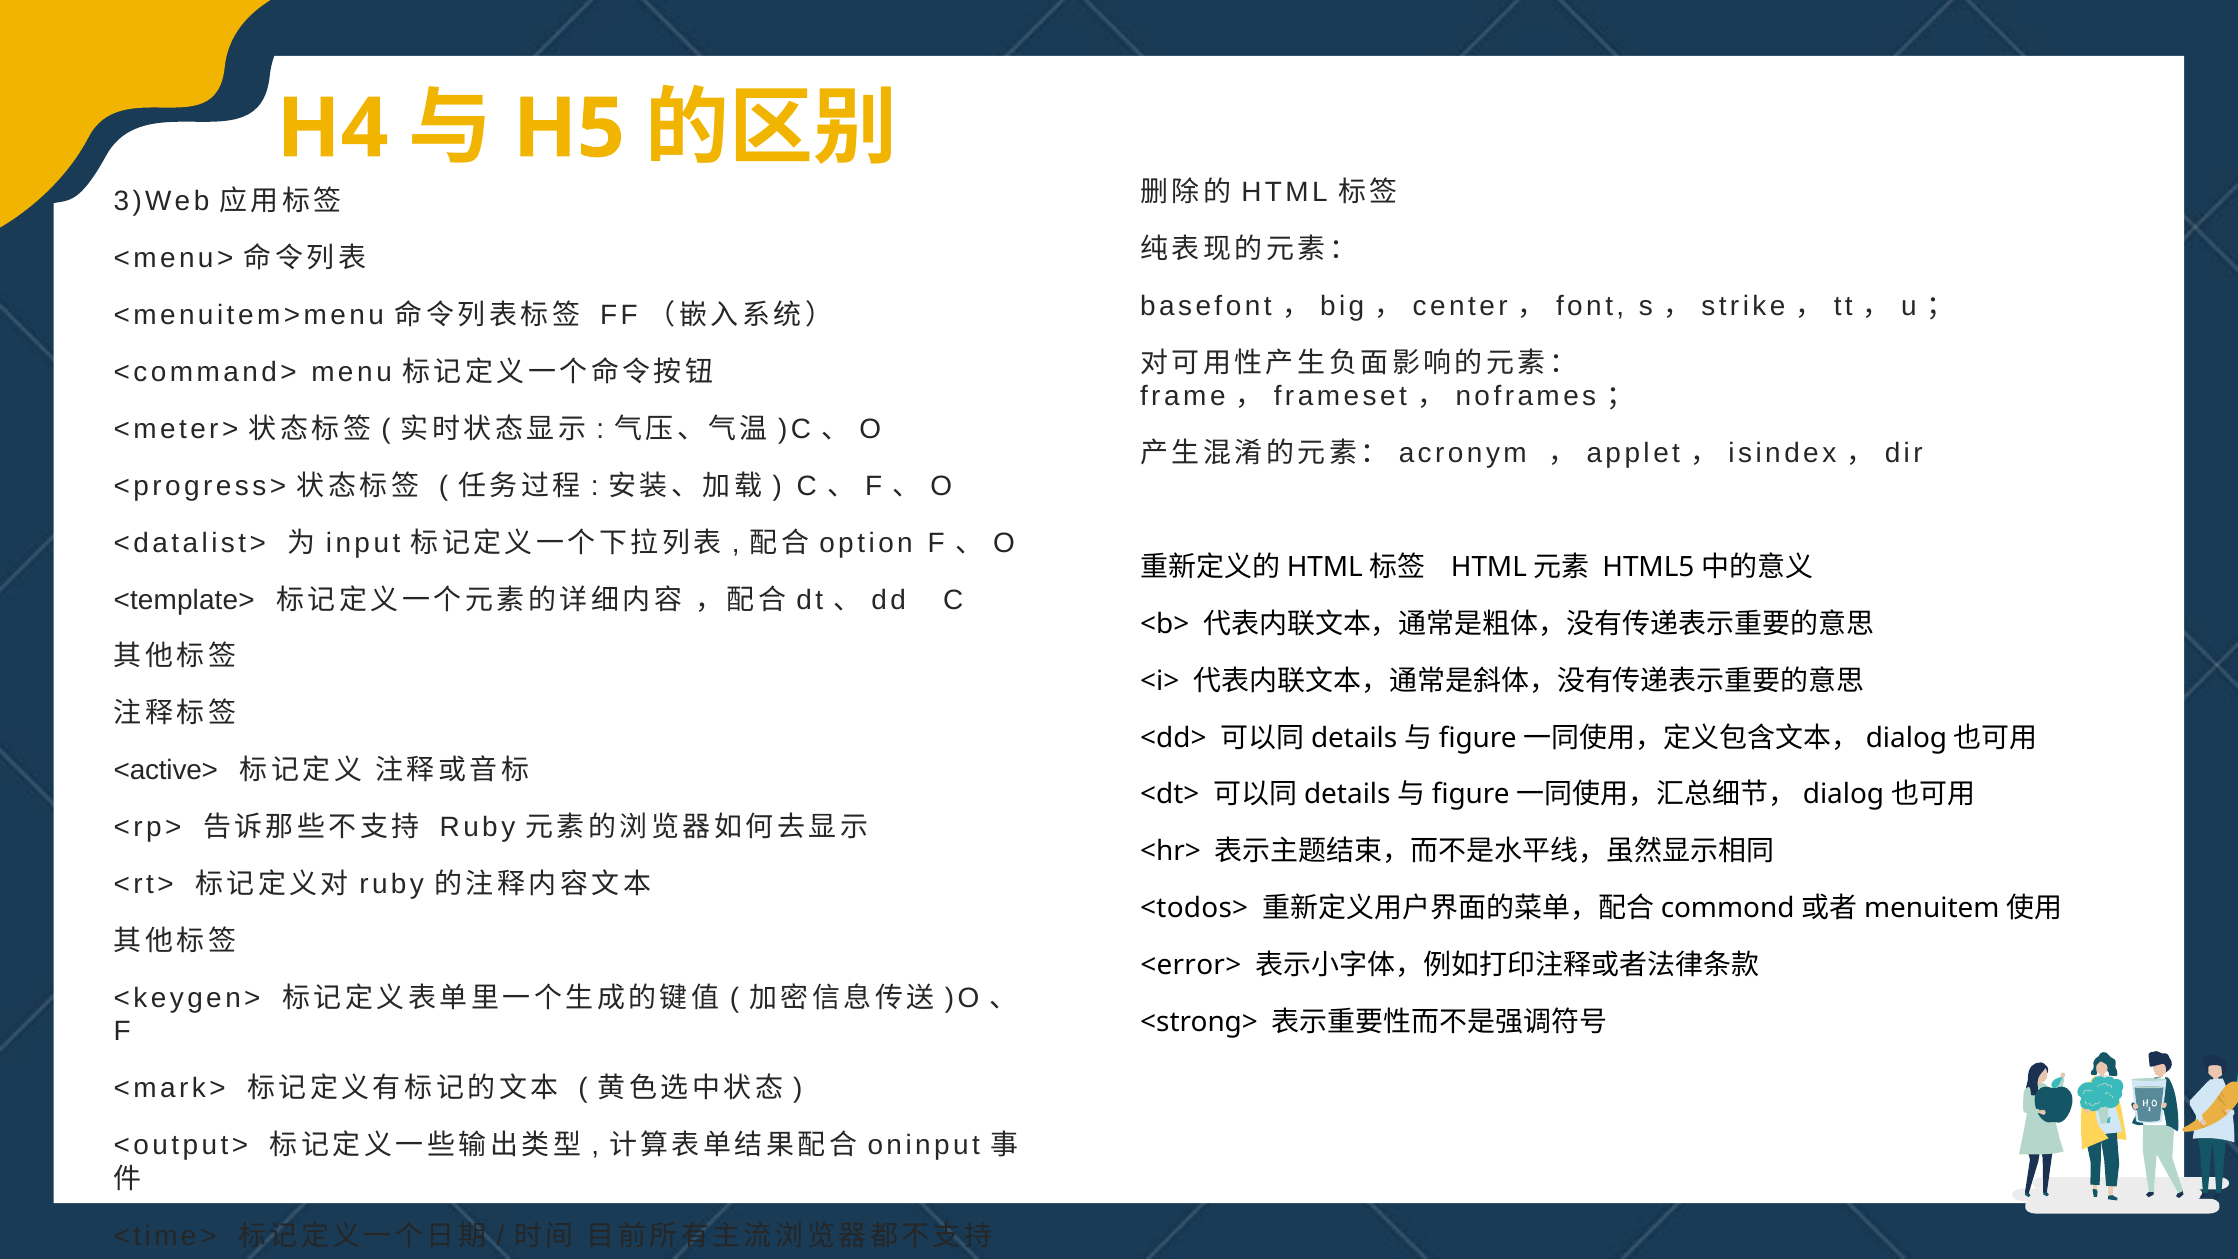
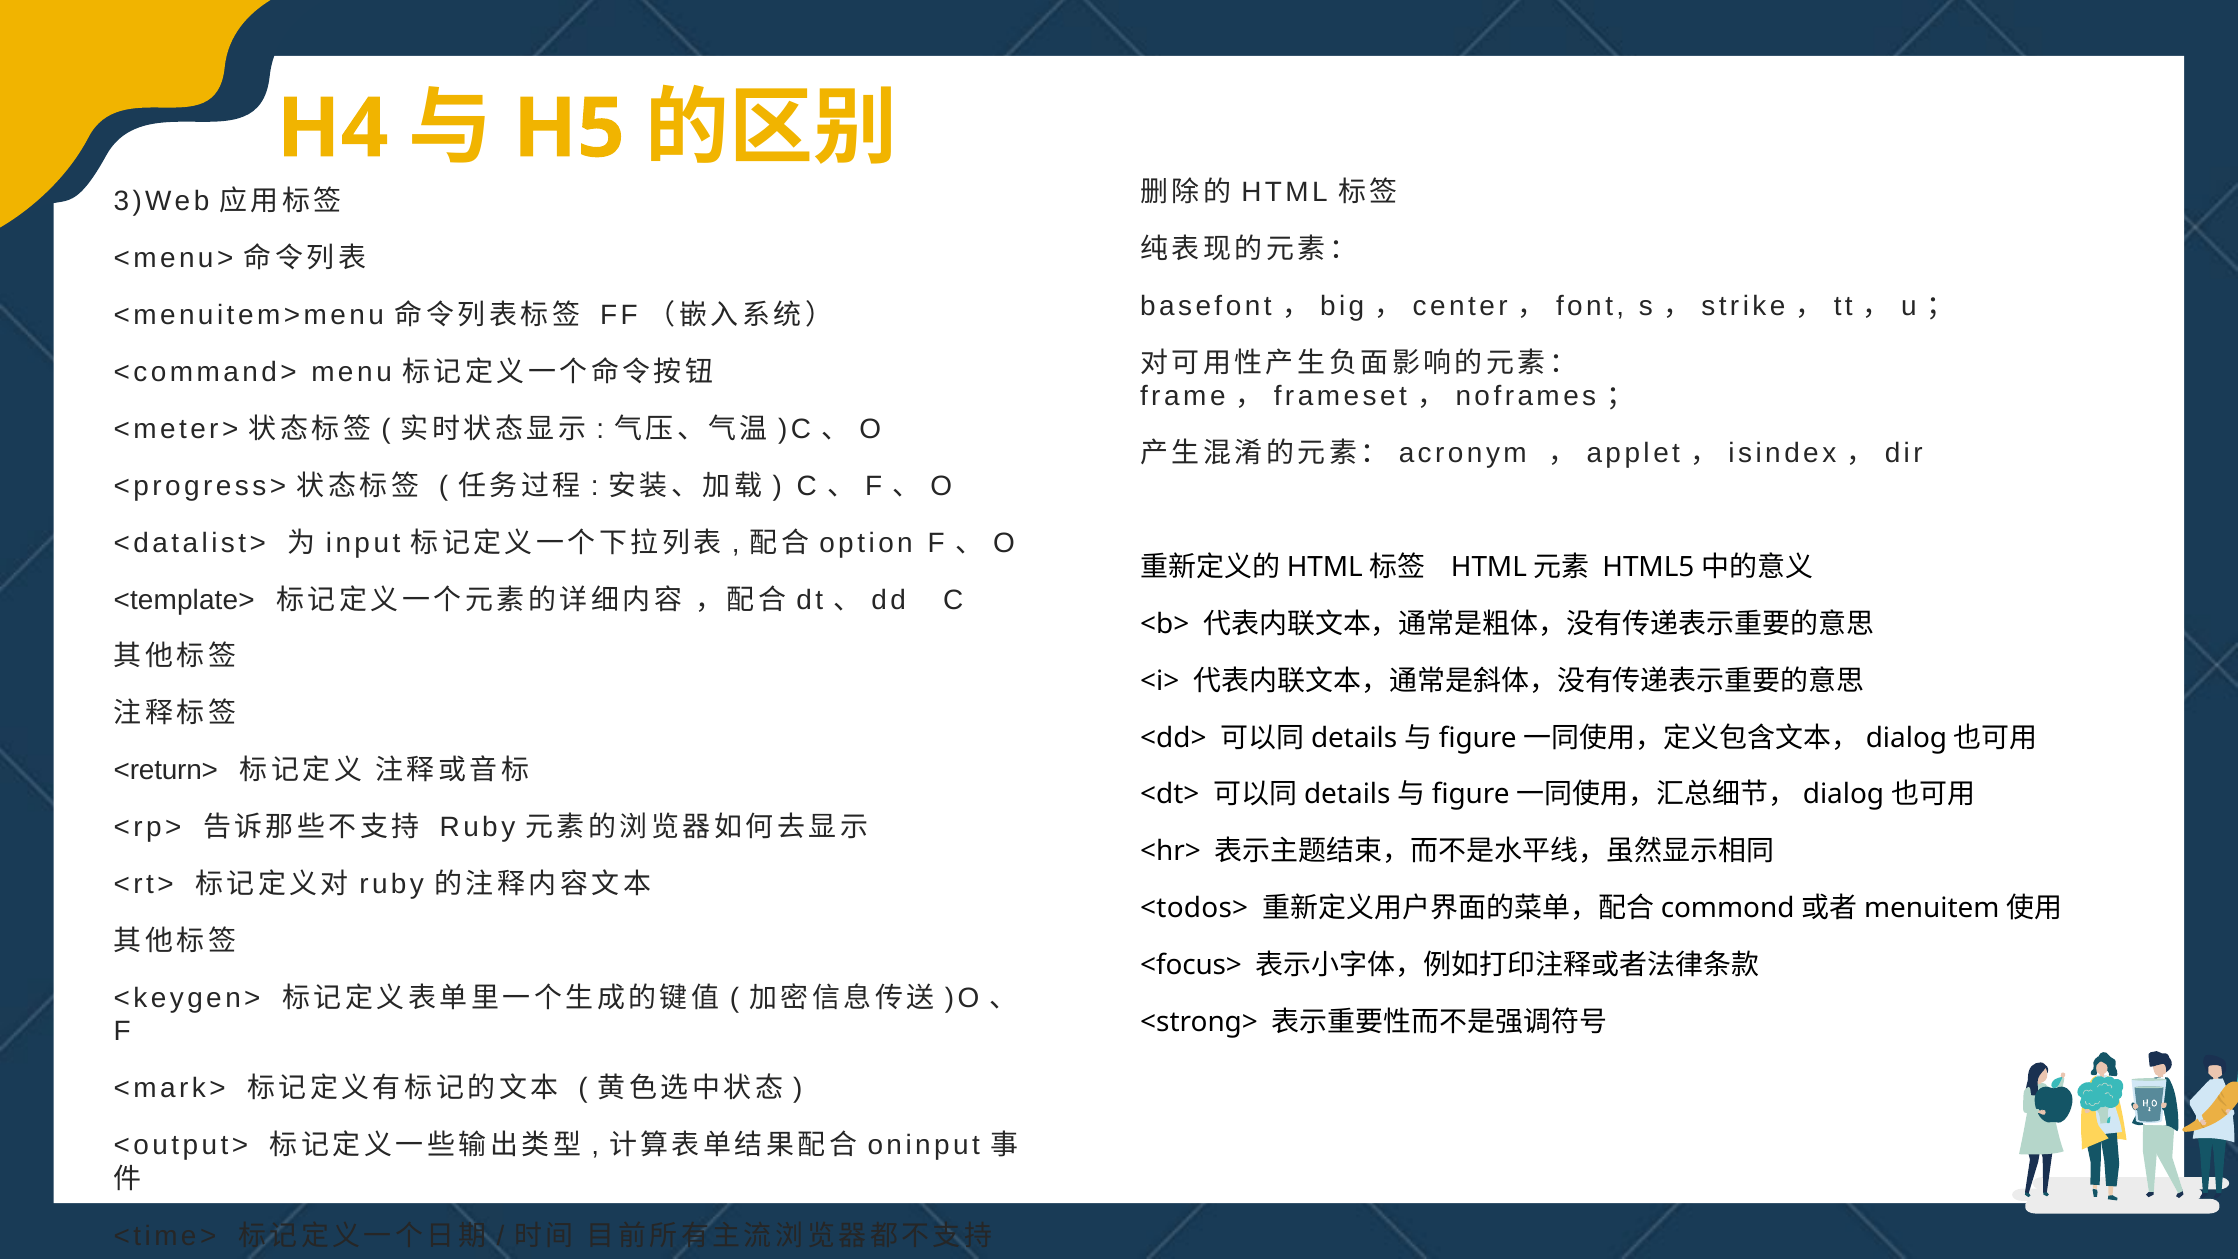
<active>: <active> -> <return> (166, 770)
<error>: <error> -> <focus> (1191, 965)
